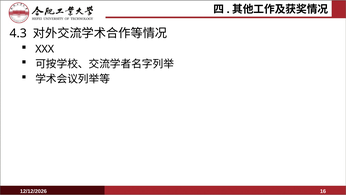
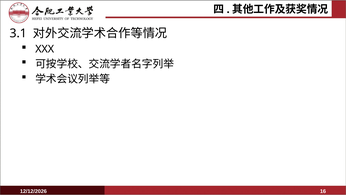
4.3: 4.3 -> 3.1 (18, 33)
